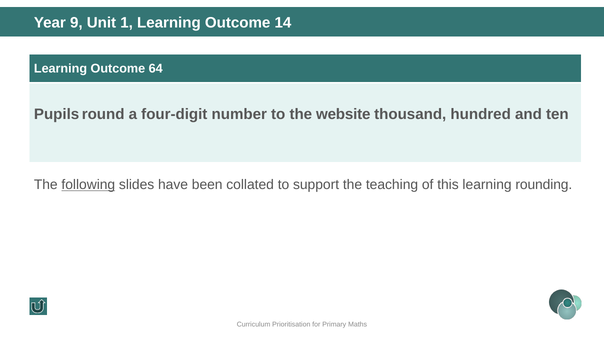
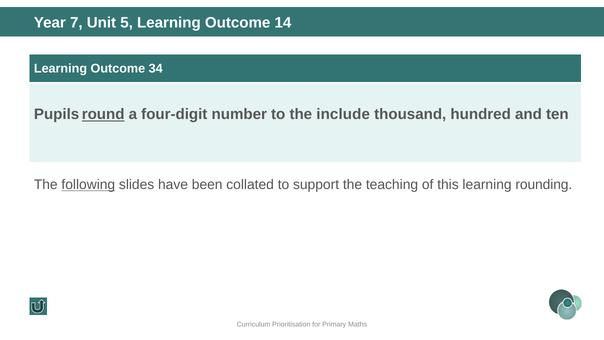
9: 9 -> 7 (76, 23)
1: 1 -> 5 (127, 23)
64: 64 -> 34 (156, 69)
round underline: none -> present (103, 114)
website: website -> include (343, 114)
